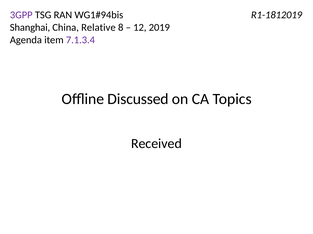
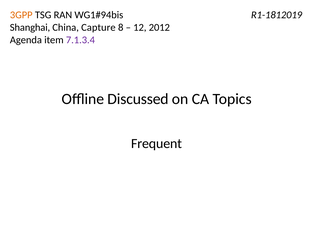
3GPP colour: purple -> orange (21, 15)
Relative: Relative -> Capture (98, 28)
2019: 2019 -> 2012 (159, 28)
Received: Received -> Frequent (157, 144)
